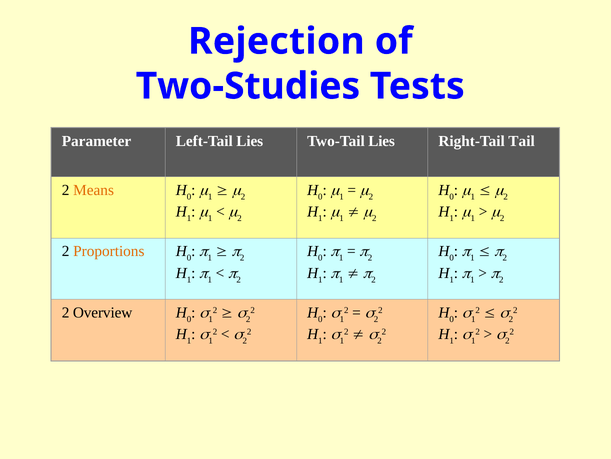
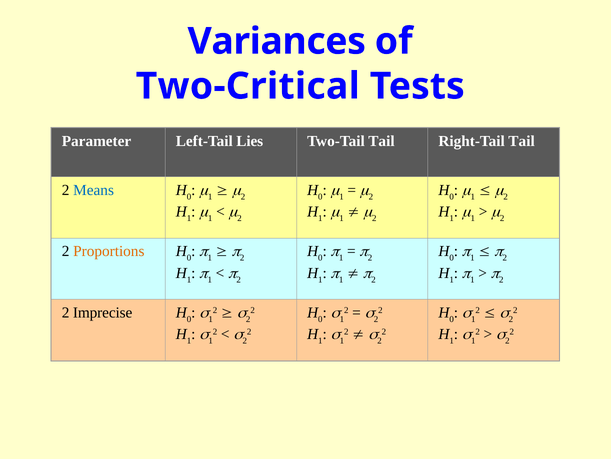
Rejection: Rejection -> Variances (277, 41)
Two-Studies: Two-Studies -> Two-Critical (248, 86)
Two-Tail Lies: Lies -> Tail (381, 141)
Means colour: orange -> blue (94, 190)
Overview: Overview -> Imprecise (103, 312)
